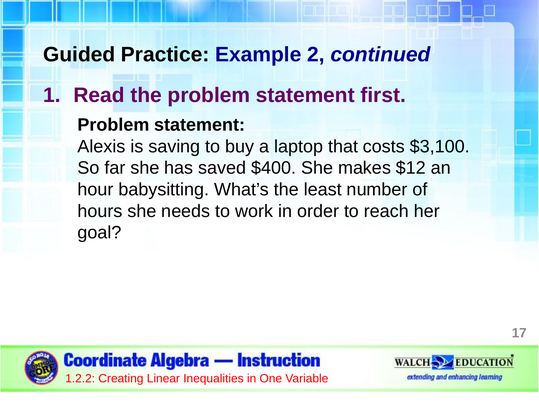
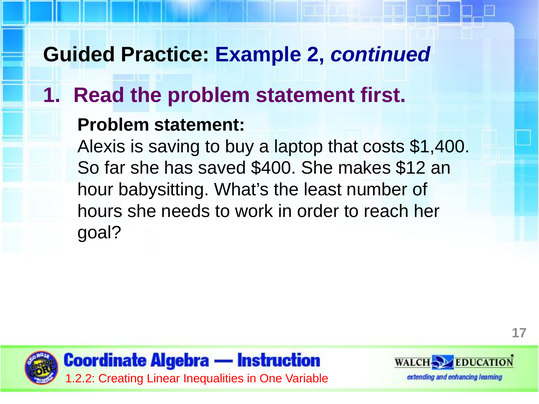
$3,100: $3,100 -> $1,400 (440, 147)
